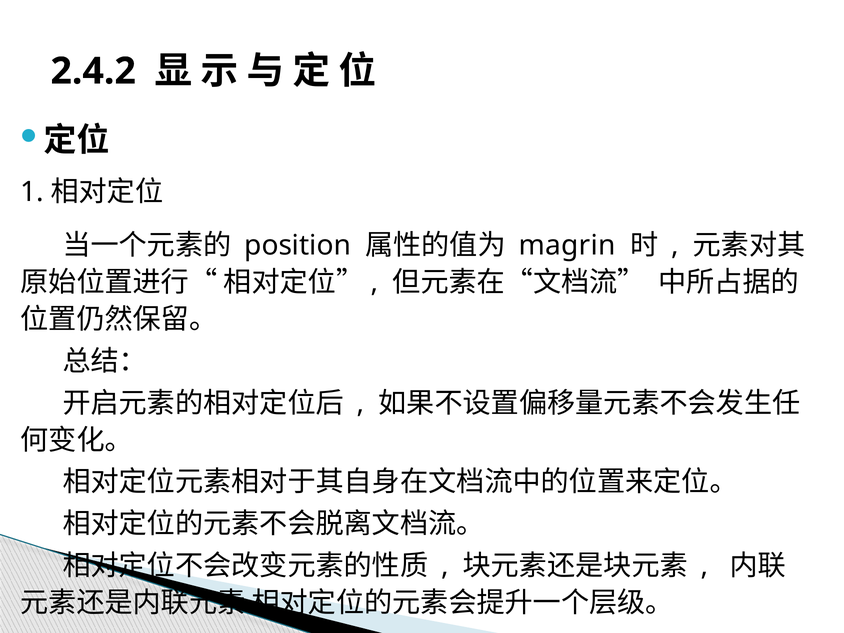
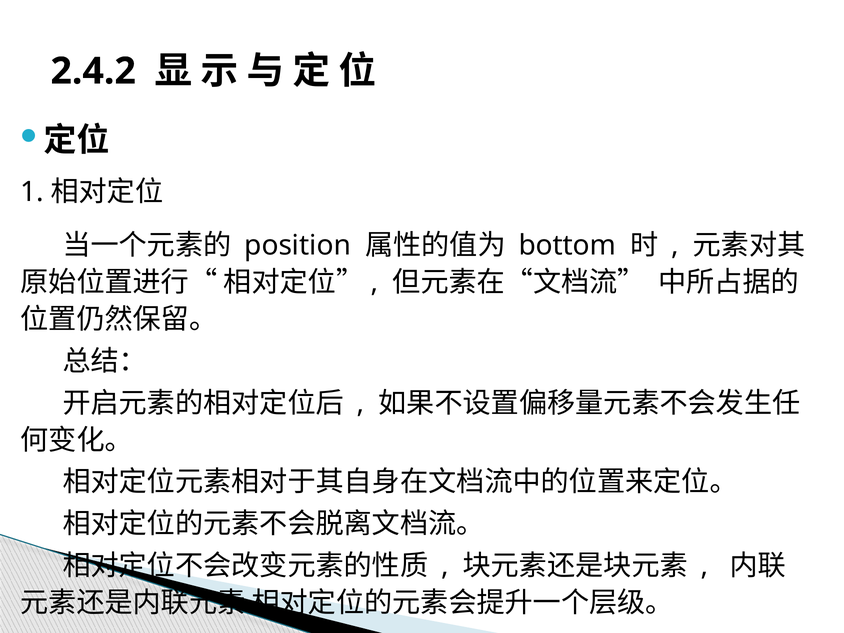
magrin: magrin -> bottom (567, 245)
